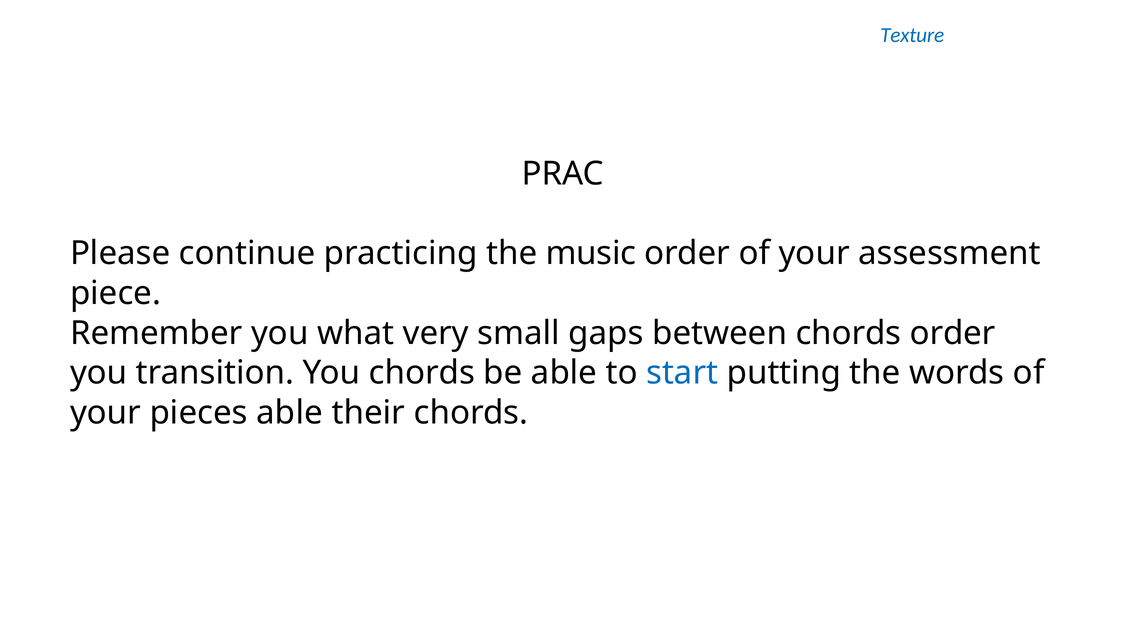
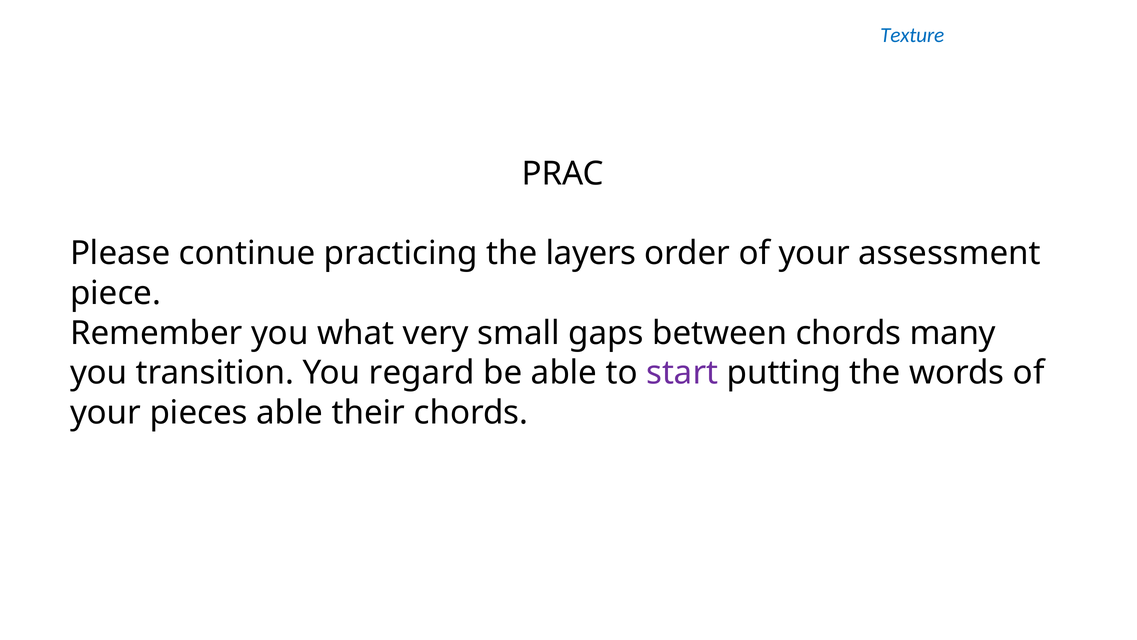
music: music -> layers (591, 253)
chords order: order -> many (953, 333)
You chords: chords -> regard (422, 373)
start colour: blue -> purple (682, 373)
